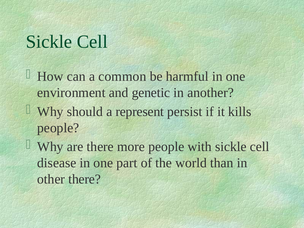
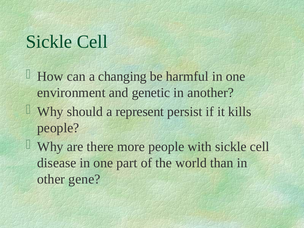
common: common -> changing (122, 76)
other there: there -> gene (84, 179)
